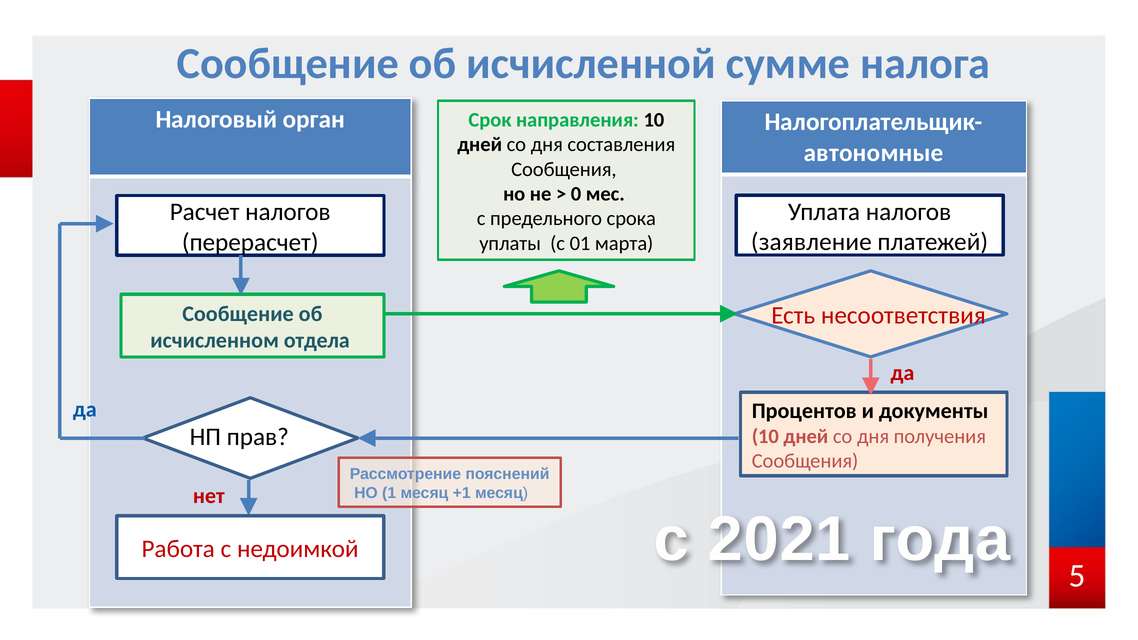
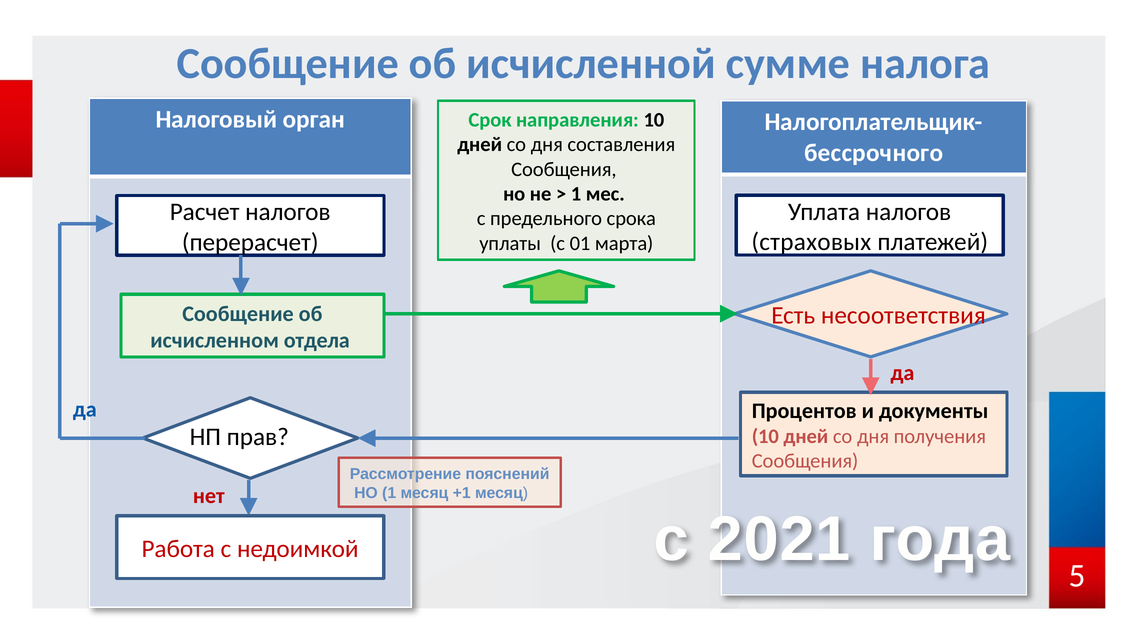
автономные: автономные -> бессрочного (874, 153)
0: 0 -> 1 (576, 194)
заявление: заявление -> страховых (811, 242)
